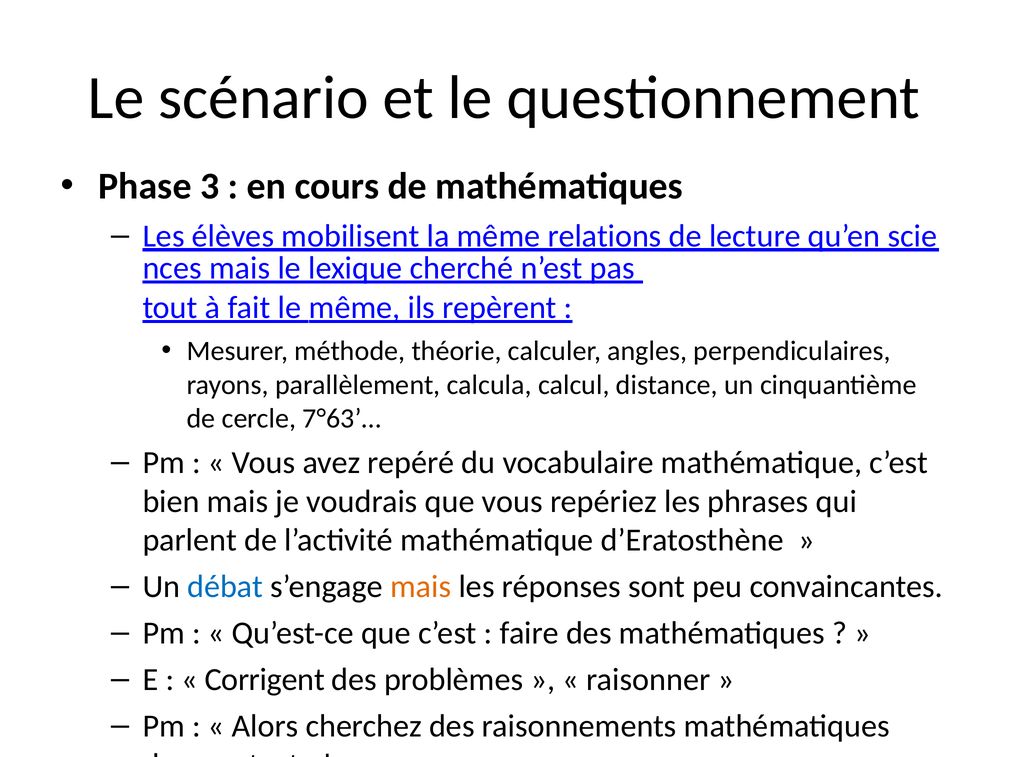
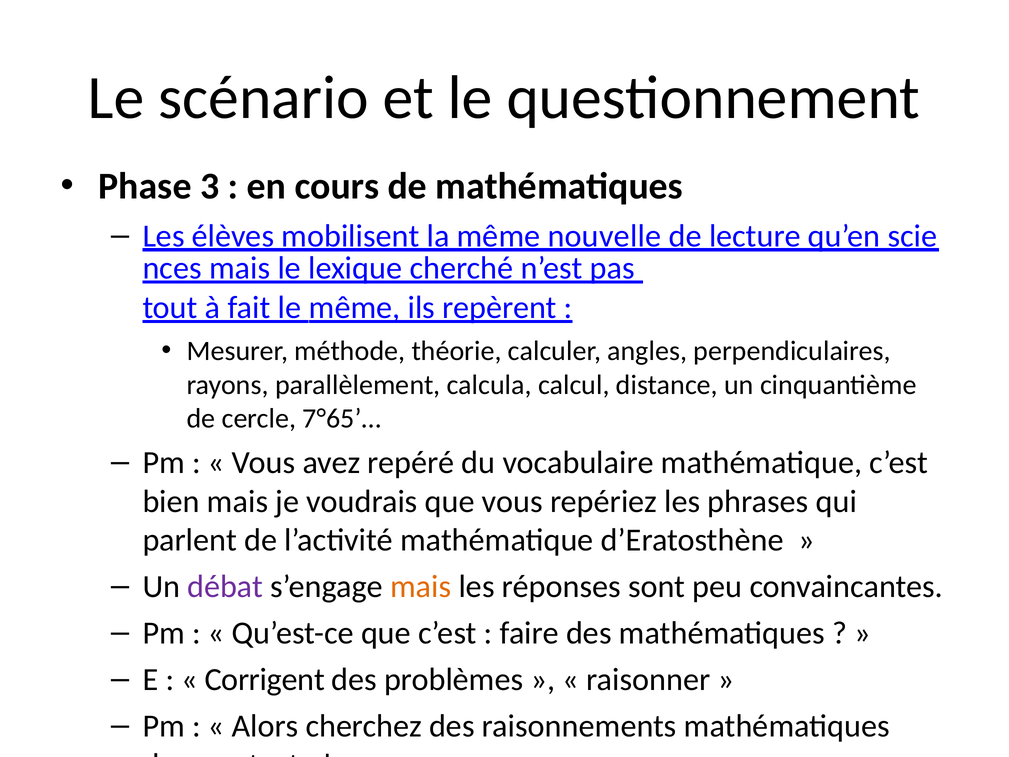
relations: relations -> nouvelle (604, 236)
7°63’…: 7°63’… -> 7°65’… (342, 418)
débat colour: blue -> purple (225, 586)
